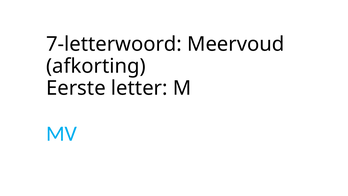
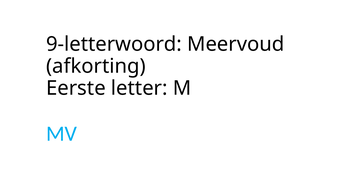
7-letterwoord: 7-letterwoord -> 9-letterwoord (114, 44)
